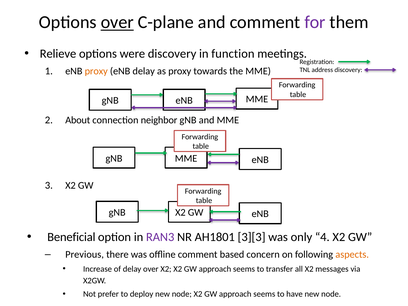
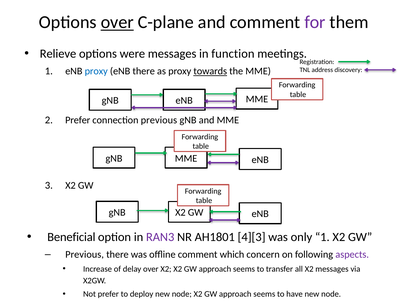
were discovery: discovery -> messages (172, 54)
proxy colour: orange -> blue (96, 71)
eNB delay: delay -> there (144, 71)
towards underline: none -> present (210, 71)
About: About -> Prefer (78, 120)
connection neighbor: neighbor -> previous (159, 120)
3][3: 3][3 -> 4][3 (252, 237)
only 4: 4 -> 1 (322, 237)
based: based -> which (232, 254)
aspects colour: orange -> purple (352, 254)
